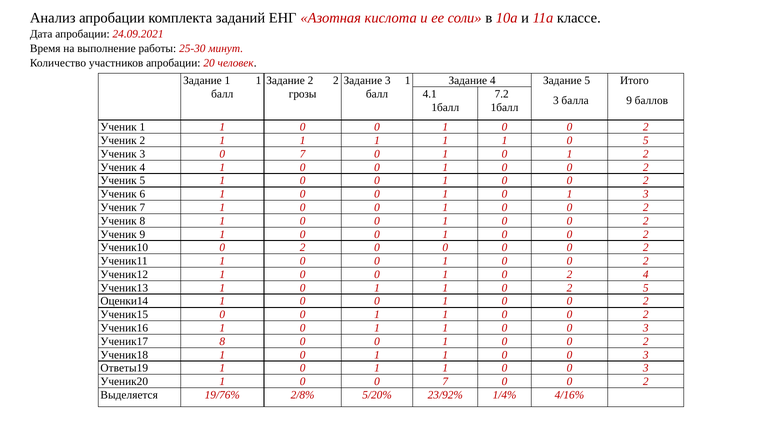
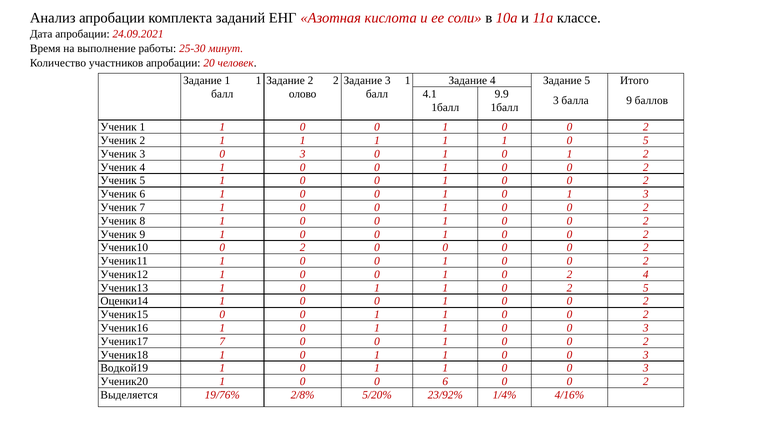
грозы: грозы -> олово (303, 94)
7.2: 7.2 -> 9.9 (502, 94)
3 0 7: 7 -> 3 (303, 154)
Ученик17 8: 8 -> 7 (222, 341)
Ответы19: Ответы19 -> Водкой19 (124, 368)
0 0 7: 7 -> 6 (445, 382)
